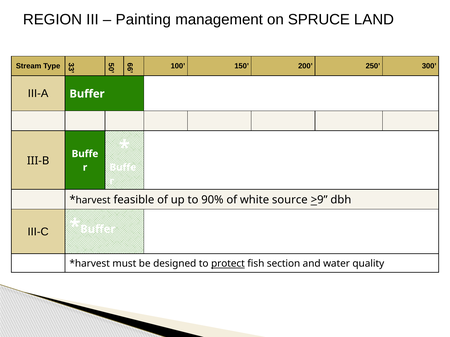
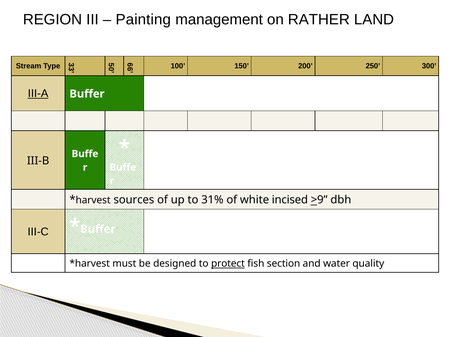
SPRUCE: SPRUCE -> RATHER (319, 20)
III-A underline: none -> present (38, 94)
feasible: feasible -> sources (134, 200)
90%: 90% -> 31% (212, 200)
source: source -> incised (290, 200)
